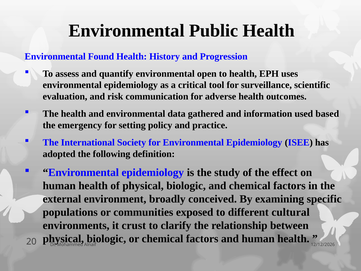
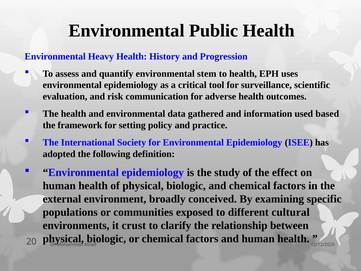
Found: Found -> Heavy (101, 56)
open: open -> stem (207, 74)
emergency: emergency -> framework (80, 125)
